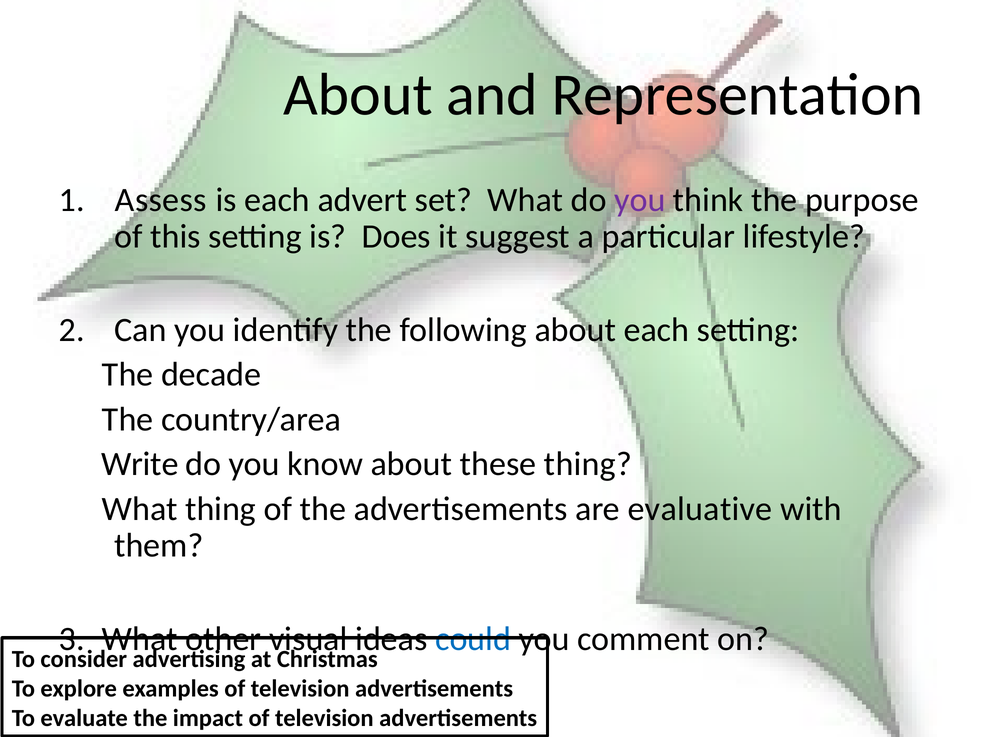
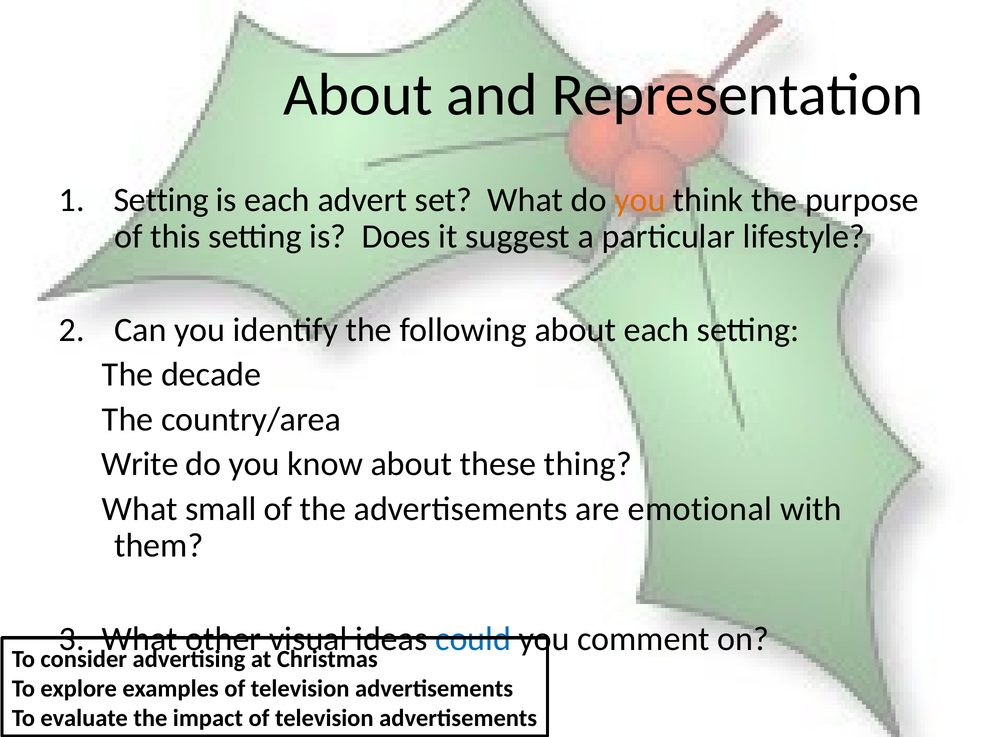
Assess: Assess -> Setting (161, 200)
you colour: purple -> orange (640, 200)
What thing: thing -> small (221, 509)
evaluative: evaluative -> emotional (700, 509)
